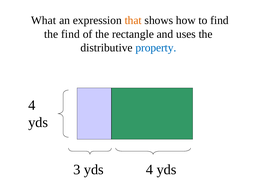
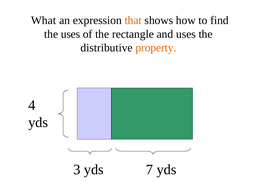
the find: find -> uses (71, 34)
property colour: blue -> orange (156, 48)
yds 4: 4 -> 7 (150, 169)
